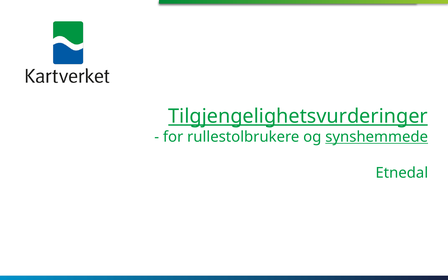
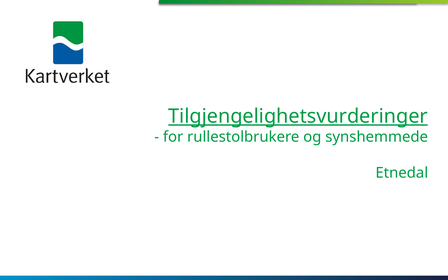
synshemmede underline: present -> none (377, 137)
